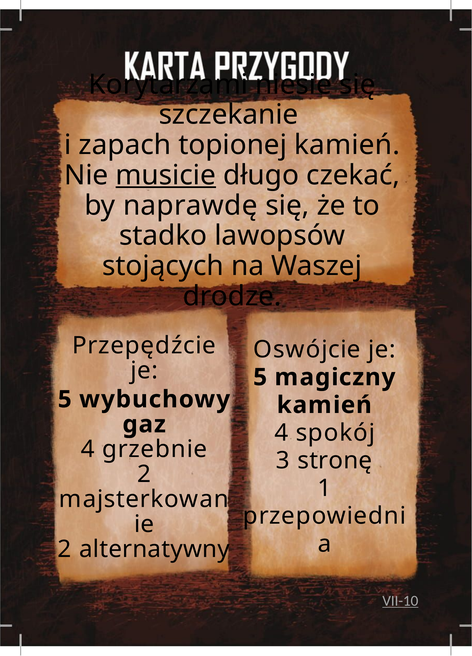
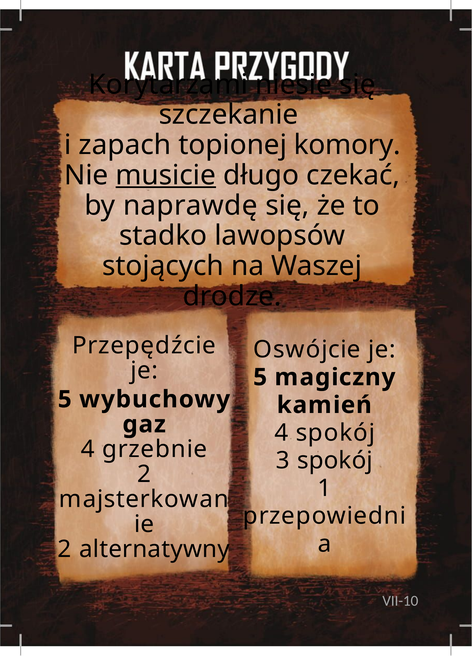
topionej kamień: kamień -> komory (347, 145)
3 stronę: stronę -> spokój (335, 461)
VII-10 underline: present -> none (400, 602)
